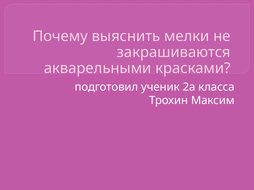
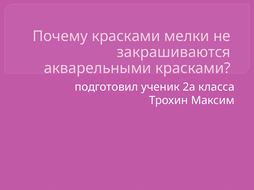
Почему выяснить: выяснить -> красками (126, 36)
